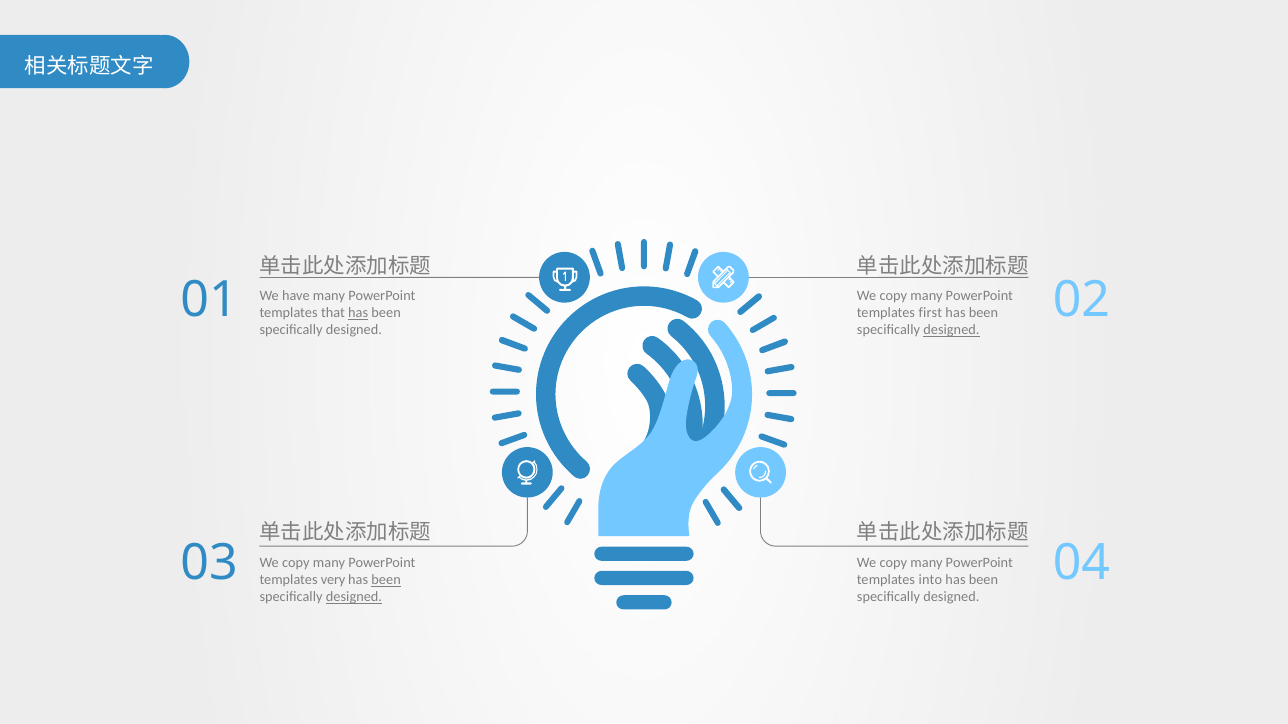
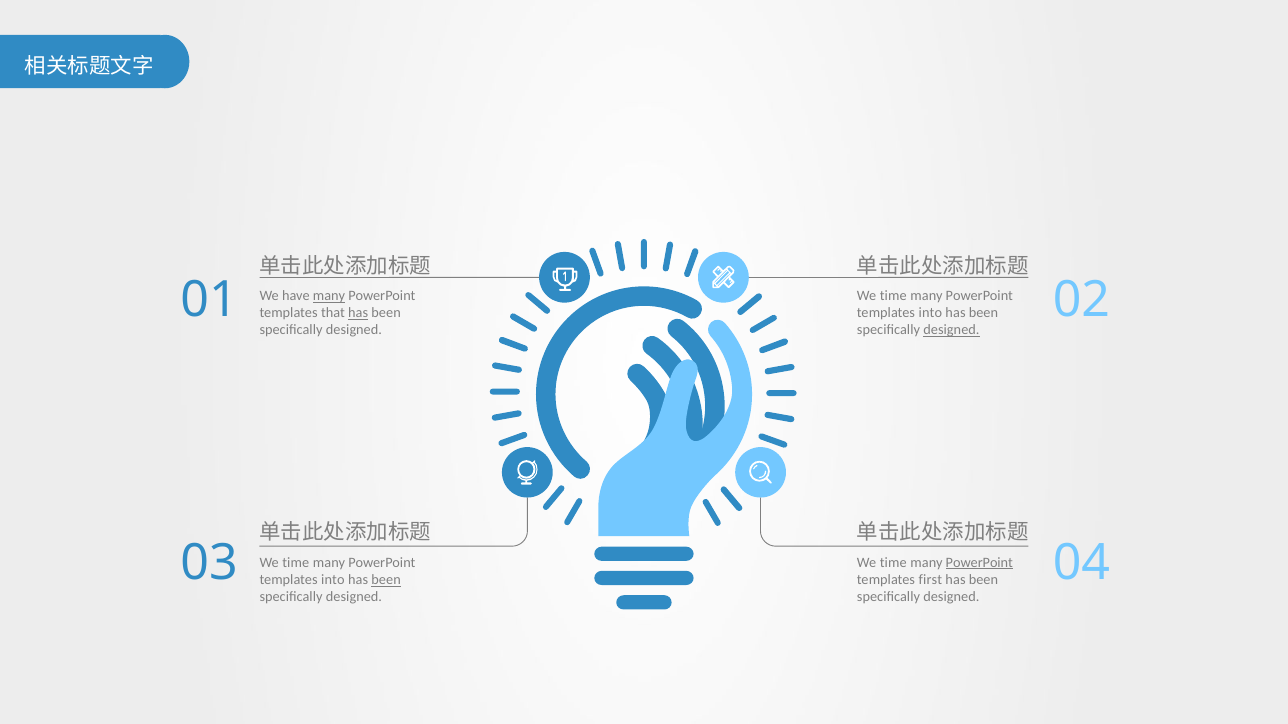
many underline: none -> present (329, 296)
copy: copy -> time (893, 296)
first: first -> into (930, 313)
copy: copy -> time (296, 563)
copy: copy -> time (893, 563)
PowerPoint underline: none -> present (979, 563)
very: very -> into (333, 580)
into: into -> first (930, 580)
designed underline: present -> none (354, 597)
